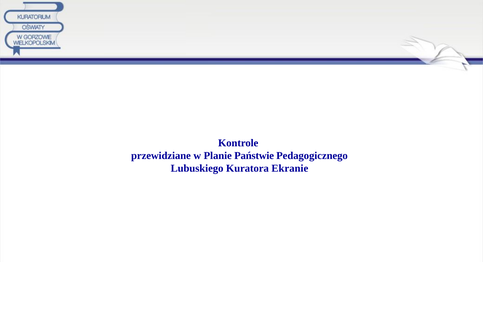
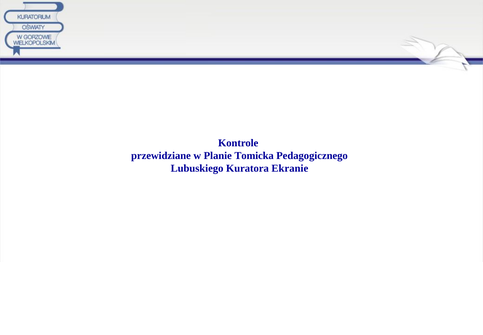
Państwie: Państwie -> Tomicka (254, 156)
